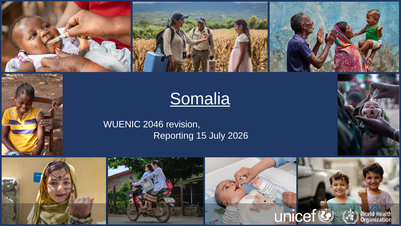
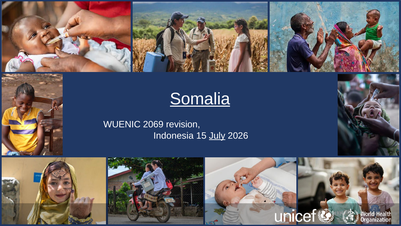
2046: 2046 -> 2069 (153, 124)
Reporting: Reporting -> Indonesia (174, 135)
July underline: none -> present (217, 135)
